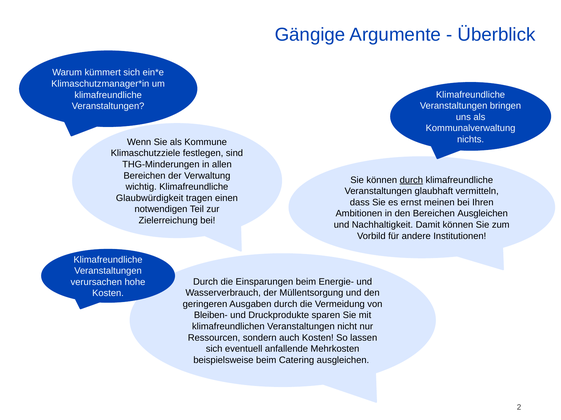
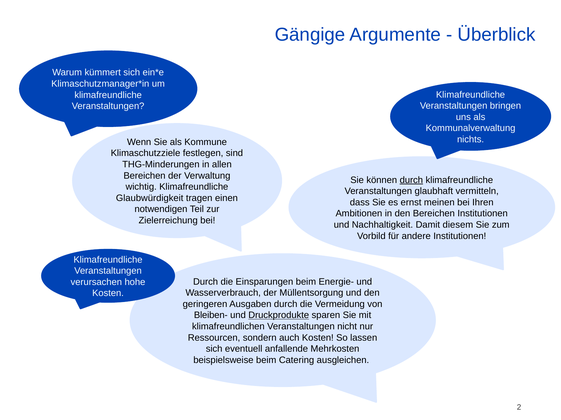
Bereichen Ausgleichen: Ausgleichen -> Institutionen (483, 214)
Damit können: können -> diesem (458, 225)
Druckprodukte underline: none -> present (279, 316)
